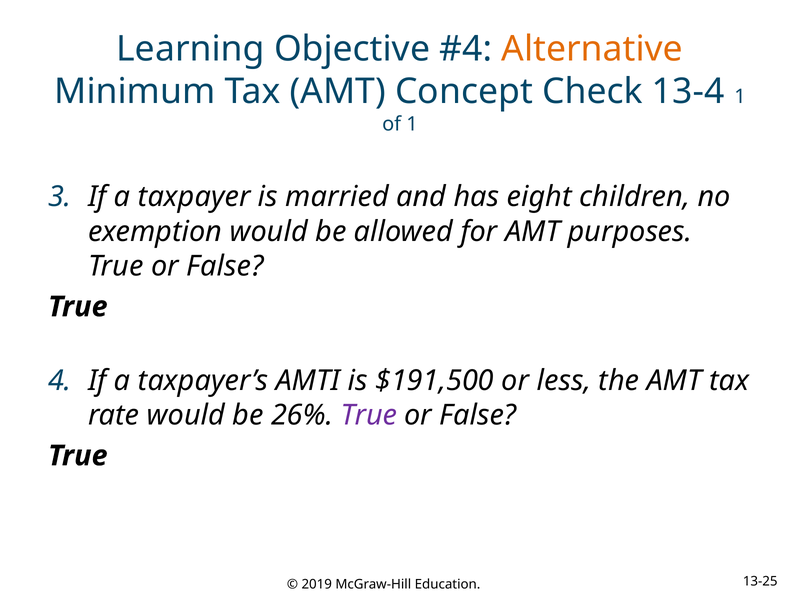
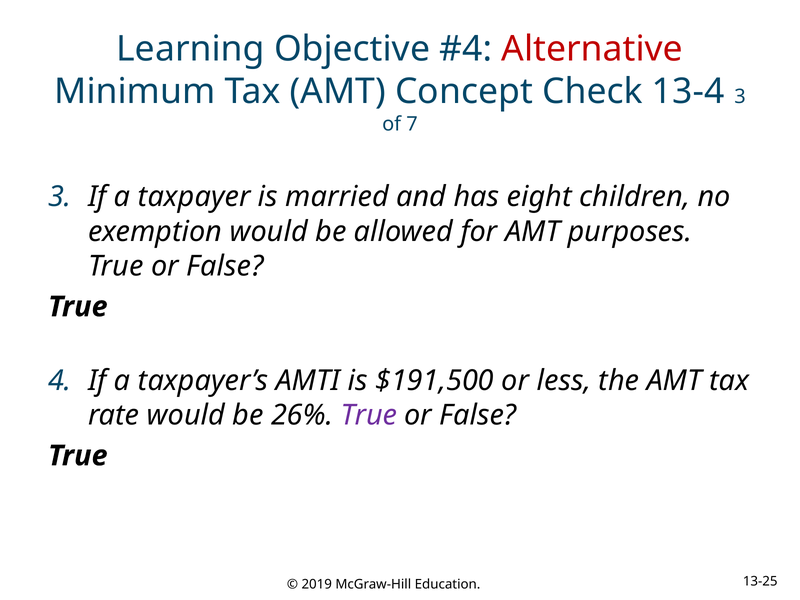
Alternative colour: orange -> red (592, 49)
13-4 1: 1 -> 3 (740, 97)
of 1: 1 -> 7 (412, 124)
